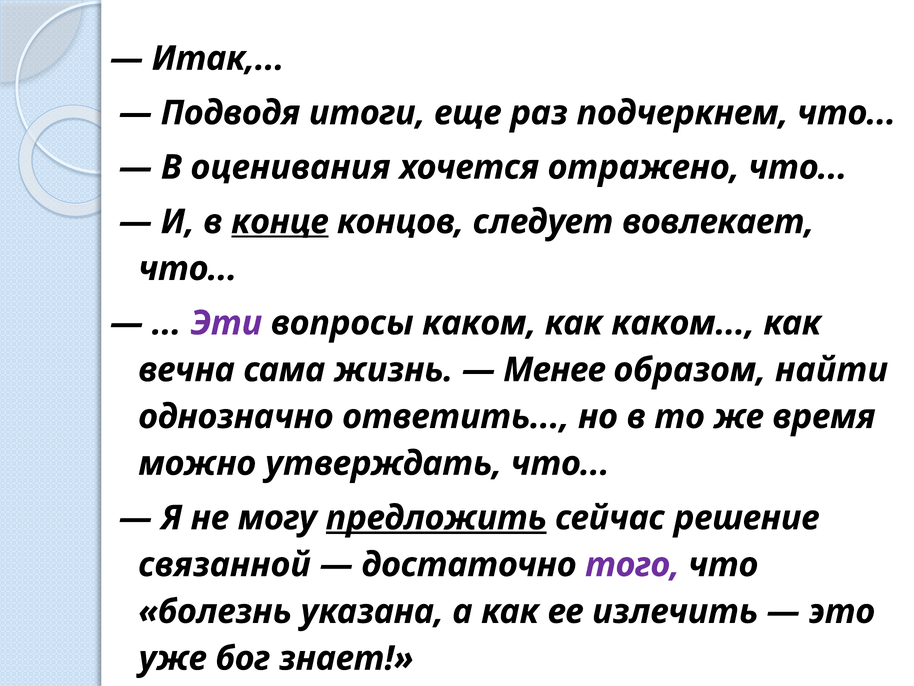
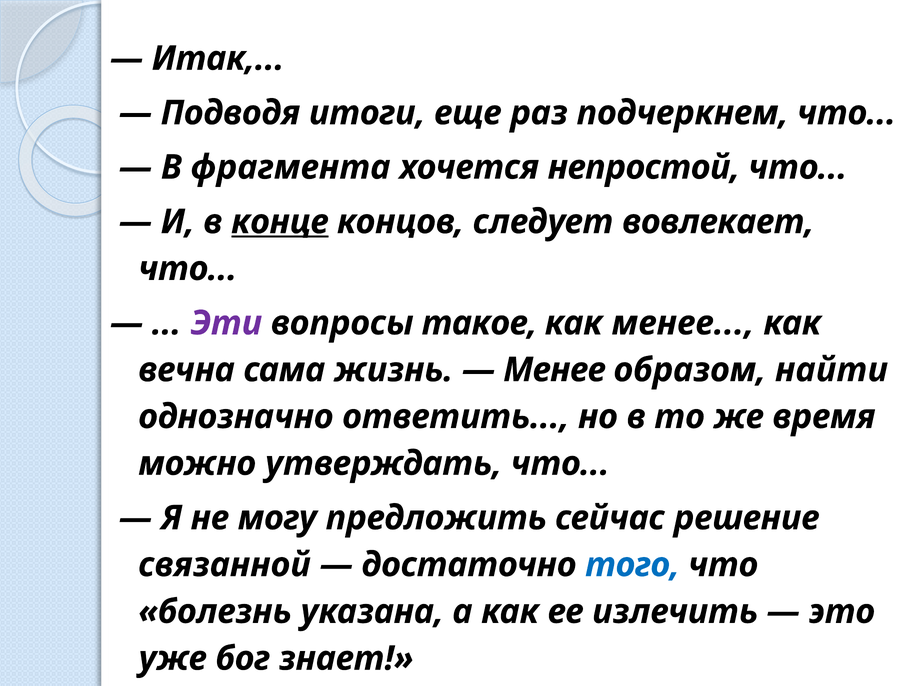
оценивания: оценивания -> фрагмента (291, 167)
отражено: отражено -> непростой (644, 167)
вопросы каком: каком -> такое (479, 323)
как каком: каком -> менее (683, 323)
предложить underline: present -> none (436, 518)
того colour: purple -> blue (632, 564)
